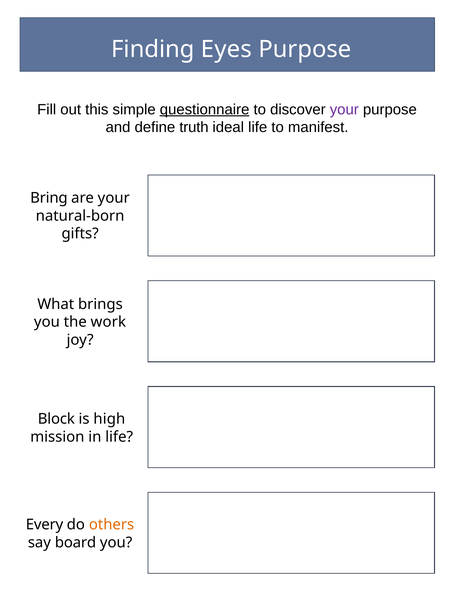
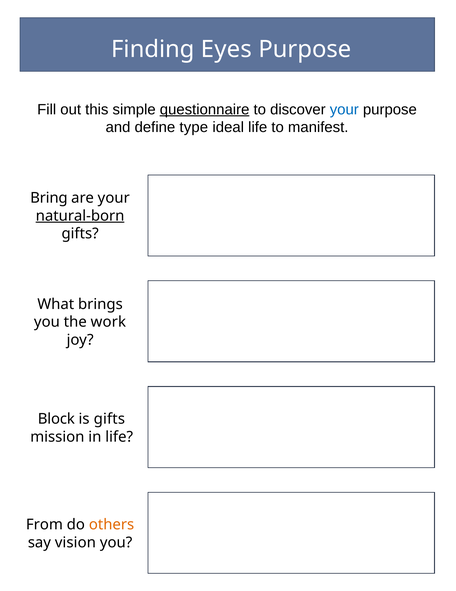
your colour: purple -> blue (344, 109)
truth: truth -> type (194, 127)
natural-born underline: none -> present (80, 215)
is high: high -> gifts (109, 418)
Every: Every -> From (44, 524)
board: board -> vision (75, 542)
